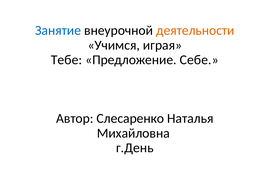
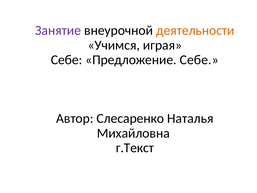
Занятие colour: blue -> purple (58, 30)
Тебе: Тебе -> Себе (67, 60)
г.День: г.День -> г.Текст (135, 148)
